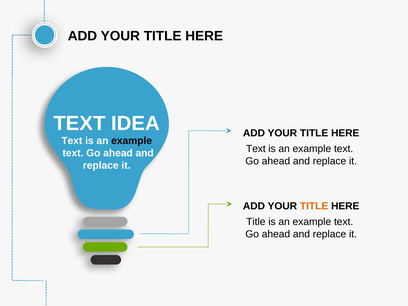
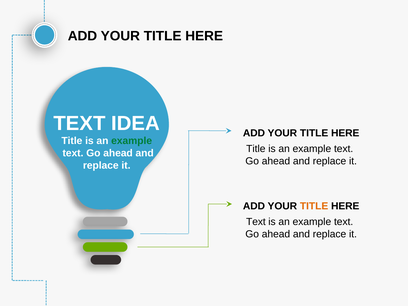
Text: Text -> Title (72, 141)
example colour: black -> green (132, 141)
Text: Text -> Title (256, 149)
Title: Title -> Text (256, 222)
